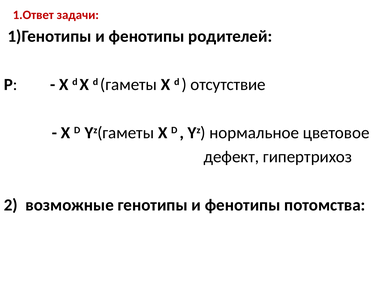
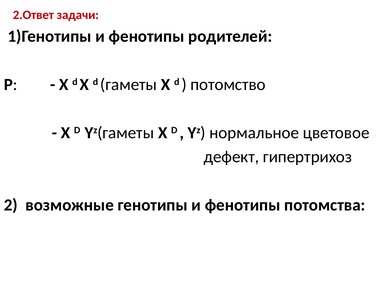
1.Ответ: 1.Ответ -> 2.Ответ (33, 15)
отсутствие: отсутствие -> потомство (228, 85)
